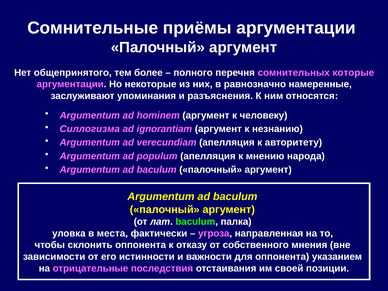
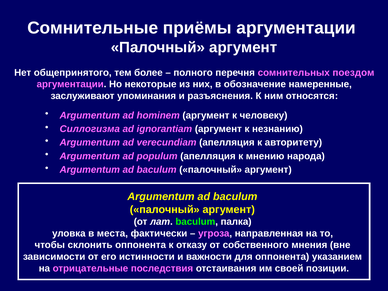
которые: которые -> поездом (353, 73)
равнозначно: равнозначно -> обозначение (255, 84)
